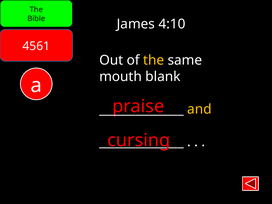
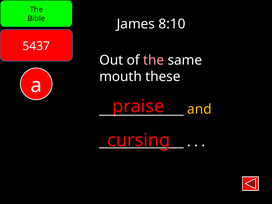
4:10: 4:10 -> 8:10 (172, 24)
4561: 4561 -> 5437 (36, 46)
the colour: yellow -> pink (154, 60)
blank: blank -> these (163, 77)
